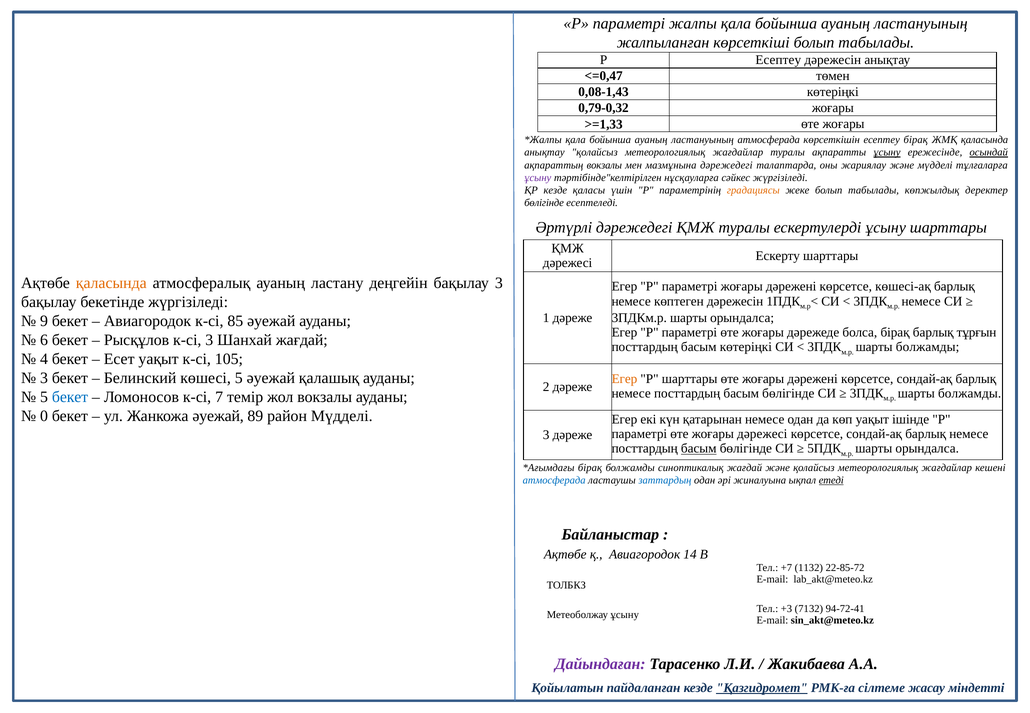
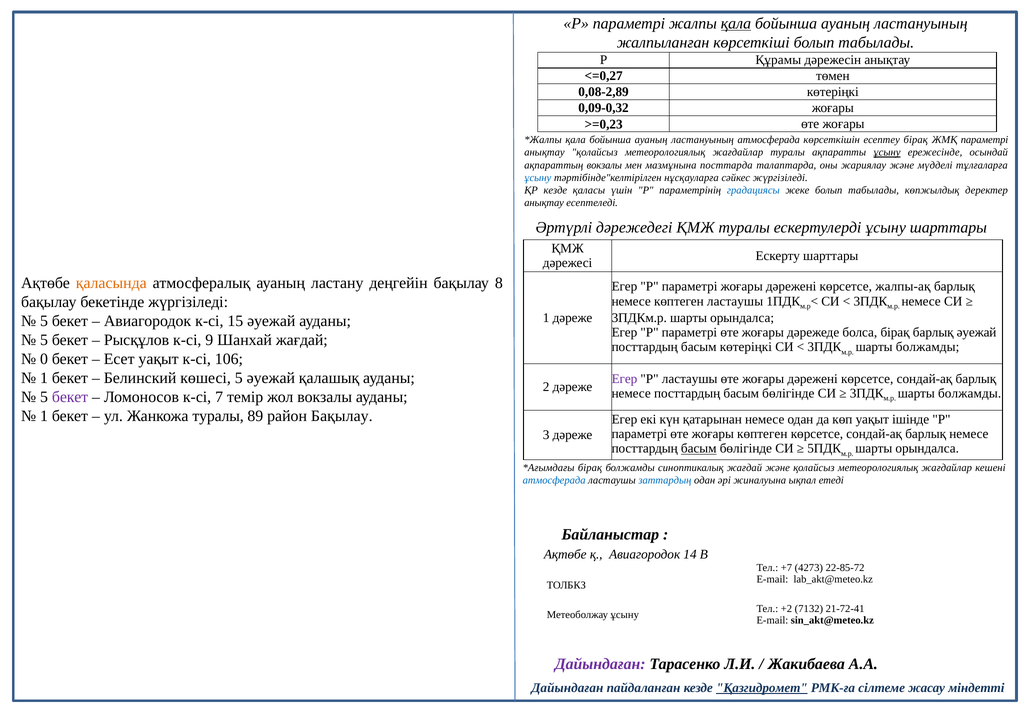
қала underline: none -> present (736, 23)
Р Есептеу: Есептеу -> Құрамы (778, 60)
<=0,47: <=0,47 -> <=0,27 (604, 76)
0,08-1,43: 0,08-1,43 -> 0,08-2,89 (604, 92)
0,79-0,32: 0,79-0,32 -> 0,09-0,32 (604, 108)
>=1,33: >=1,33 -> >=0,23 (604, 124)
ЖМҚ қаласында: қаласында -> параметрі (985, 140)
осындай underline: present -> none (989, 152)
мазмұнына дәрежедегі: дәрежедегі -> посттарда (726, 165)
ұсыну colour: purple -> blue (538, 178)
градациясы colour: orange -> blue (753, 190)
бөлігінде: бөлігінде -> анықтау (544, 203)
бақылау 3: 3 -> 8 (499, 283)
көшесі-ақ: көшесі-ақ -> жалпы-ақ (903, 287)
көптеген дәрежесін: дәрежесін -> ластаушы (735, 301)
9: 9 -> 5 (44, 321)
85: 85 -> 15 (235, 321)
барлық тұрғын: тұрғын -> әуежай (977, 332)
6: 6 -> 5 (44, 340)
к-сі 3: 3 -> 9 (209, 340)
4: 4 -> 0 (44, 359)
105: 105 -> 106 (229, 359)
3: 3 -> 1 (44, 378)
Егер colour: orange -> purple (624, 379)
Р шарттары: шарттары -> ластаушы (690, 379)
бекет colour: blue -> purple (70, 397)
0: 0 -> 1 (44, 416)
Жанкожа әуежай: әуежай -> туралы (218, 416)
район Мүдделі: Мүдделі -> Бақылау (342, 416)
жоғары дәрежесі: дәрежесі -> көптеген (762, 434)
етеді underline: present -> none (831, 480)
1132: 1132 -> 4273 (809, 568)
+3: +3 -> +2 (786, 609)
94-72-41: 94-72-41 -> 21-72-41 (845, 609)
Қойылатын: Қойылатын -> Дайындаған (567, 688)
